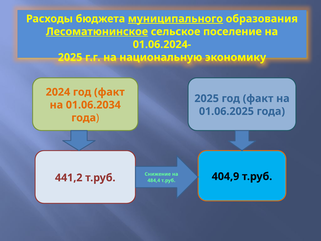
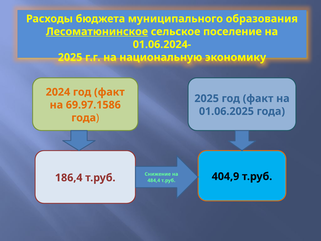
муниципального underline: present -> none (175, 19)
01.06.2034: 01.06.2034 -> 69.97.1586 (93, 105)
441,2: 441,2 -> 186,4 (69, 178)
